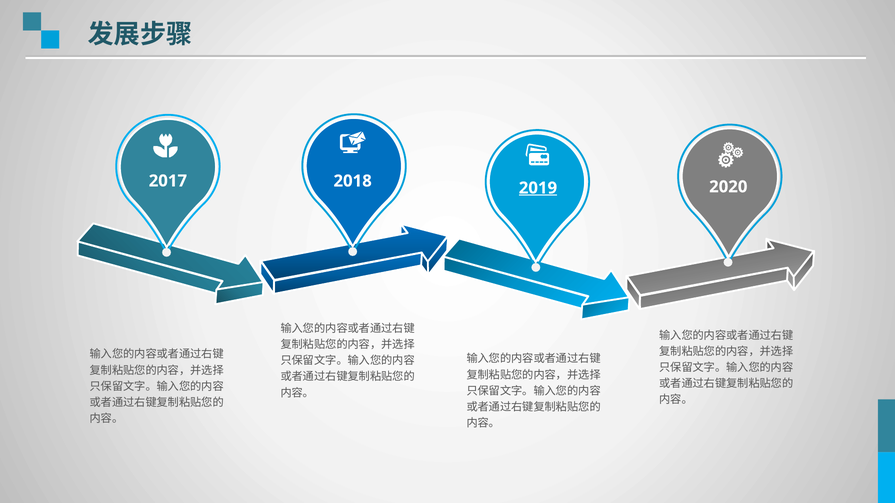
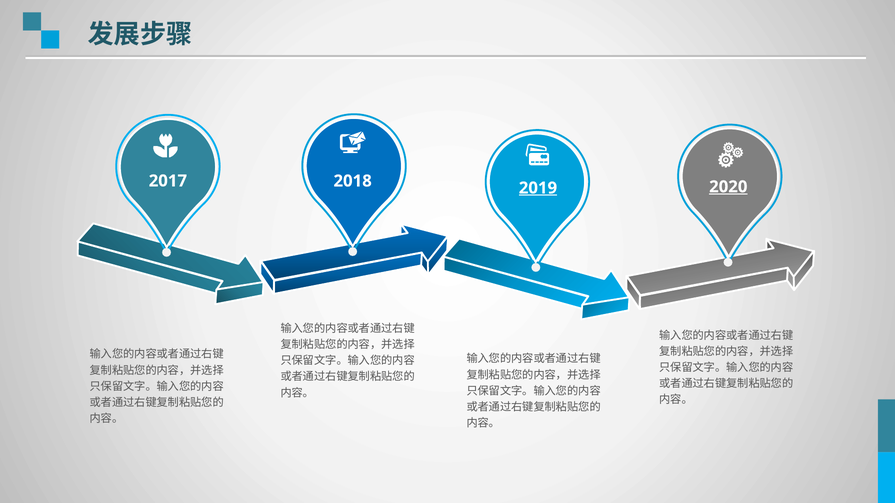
2020 underline: none -> present (728, 187)
